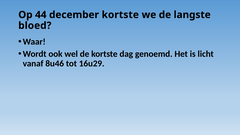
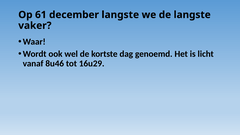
44: 44 -> 61 (41, 15)
december kortste: kortste -> langste (120, 15)
bloed: bloed -> vaker (35, 26)
